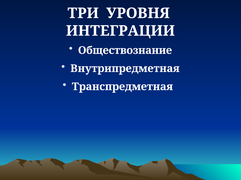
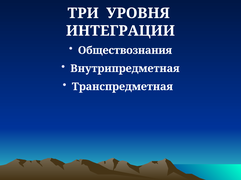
Обществознание: Обществознание -> Обществознания (125, 51)
